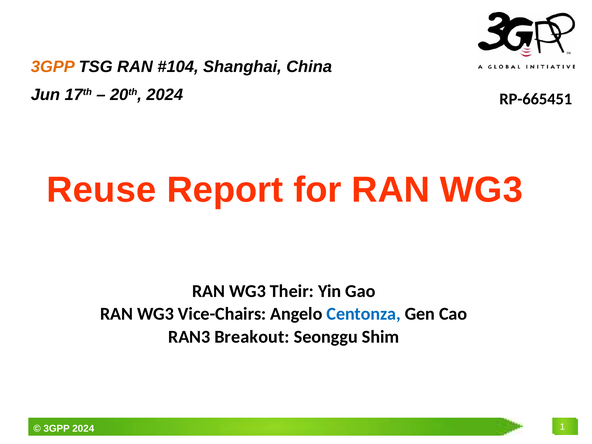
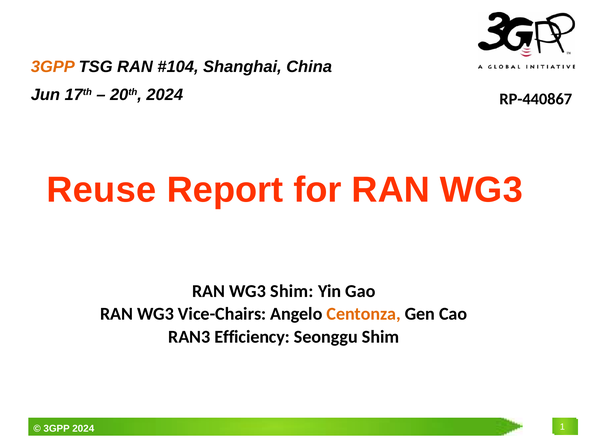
RP-665451: RP-665451 -> RP-440867 (536, 99)
WG3 Their: Their -> Shim (292, 291)
Centonza colour: blue -> orange (364, 314)
Breakout: Breakout -> Efficiency (252, 337)
